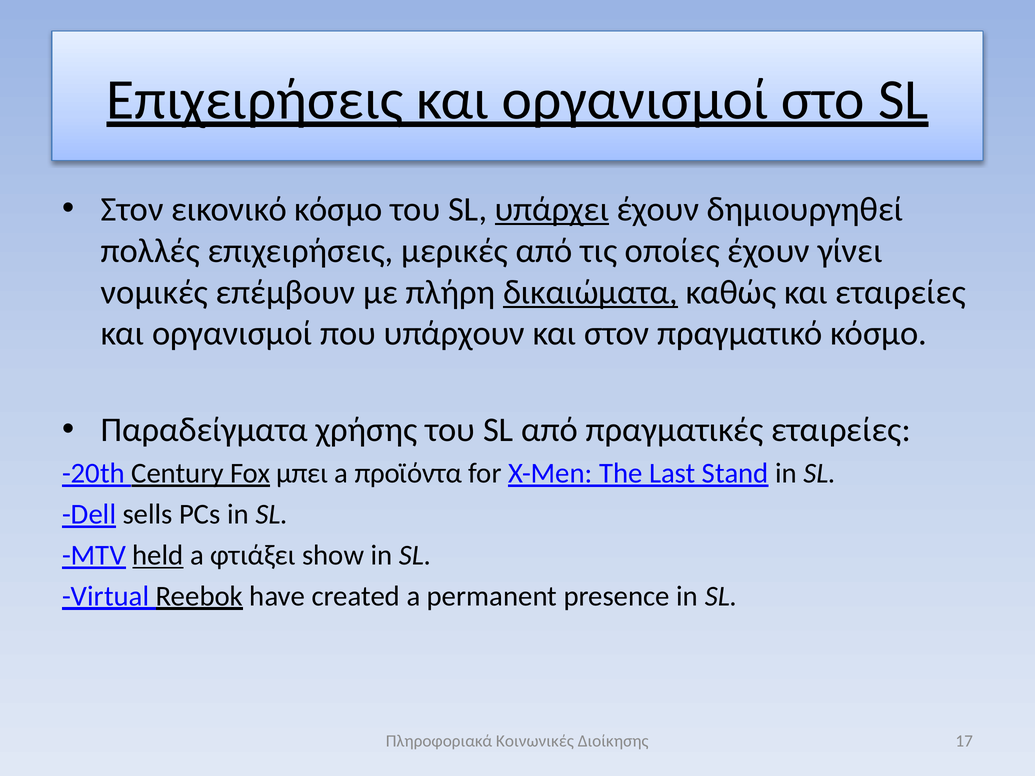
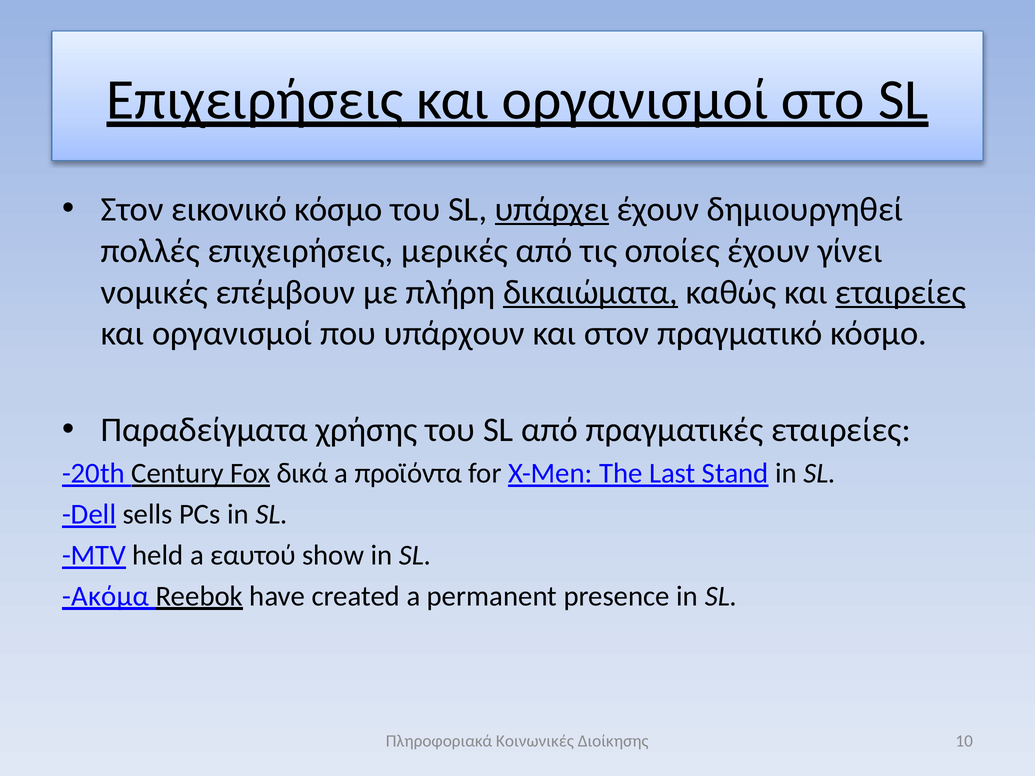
εταιρείες underline: none -> present (901, 292)
μπει: μπει -> δικά (302, 474)
held underline: present -> none (158, 555)
φτιάξει: φτιάξει -> εαυτού (253, 555)
Virtual: Virtual -> Ακόμα (106, 596)
17: 17 -> 10 (964, 741)
